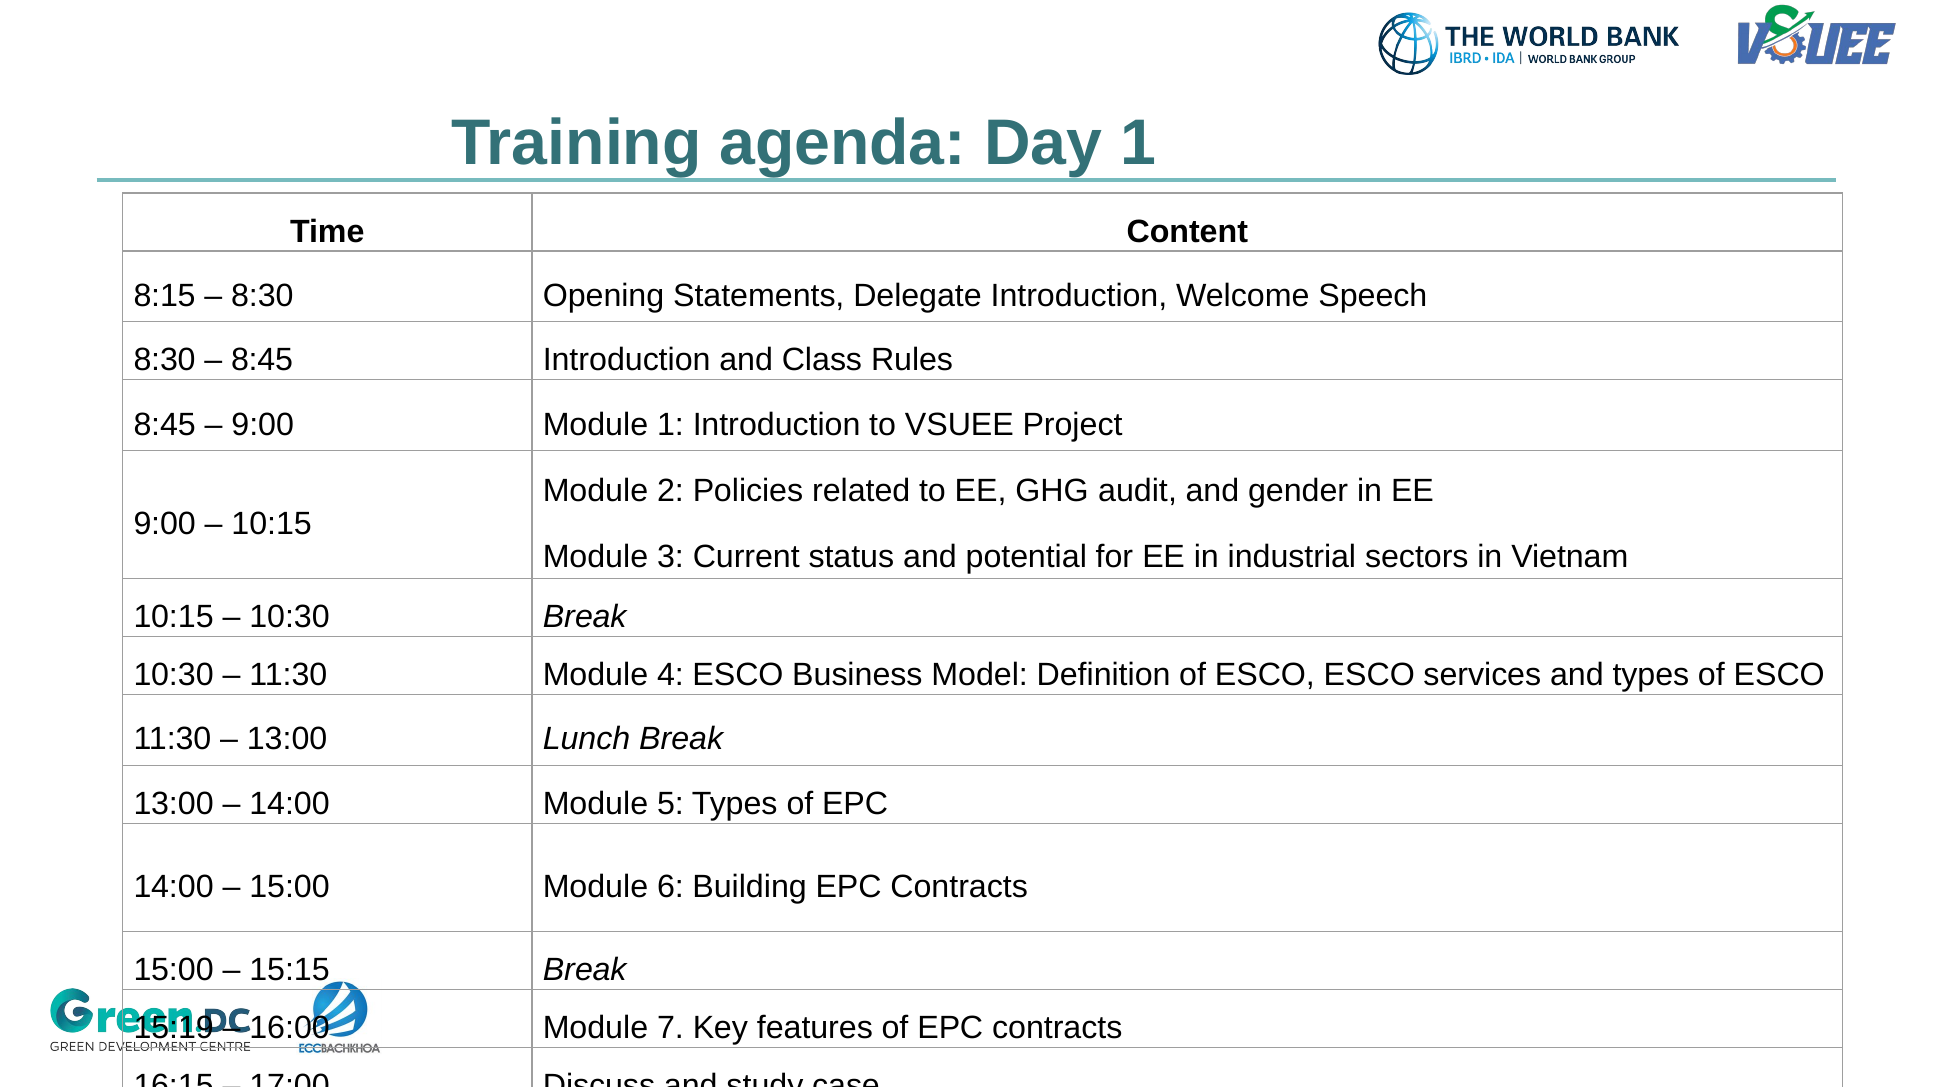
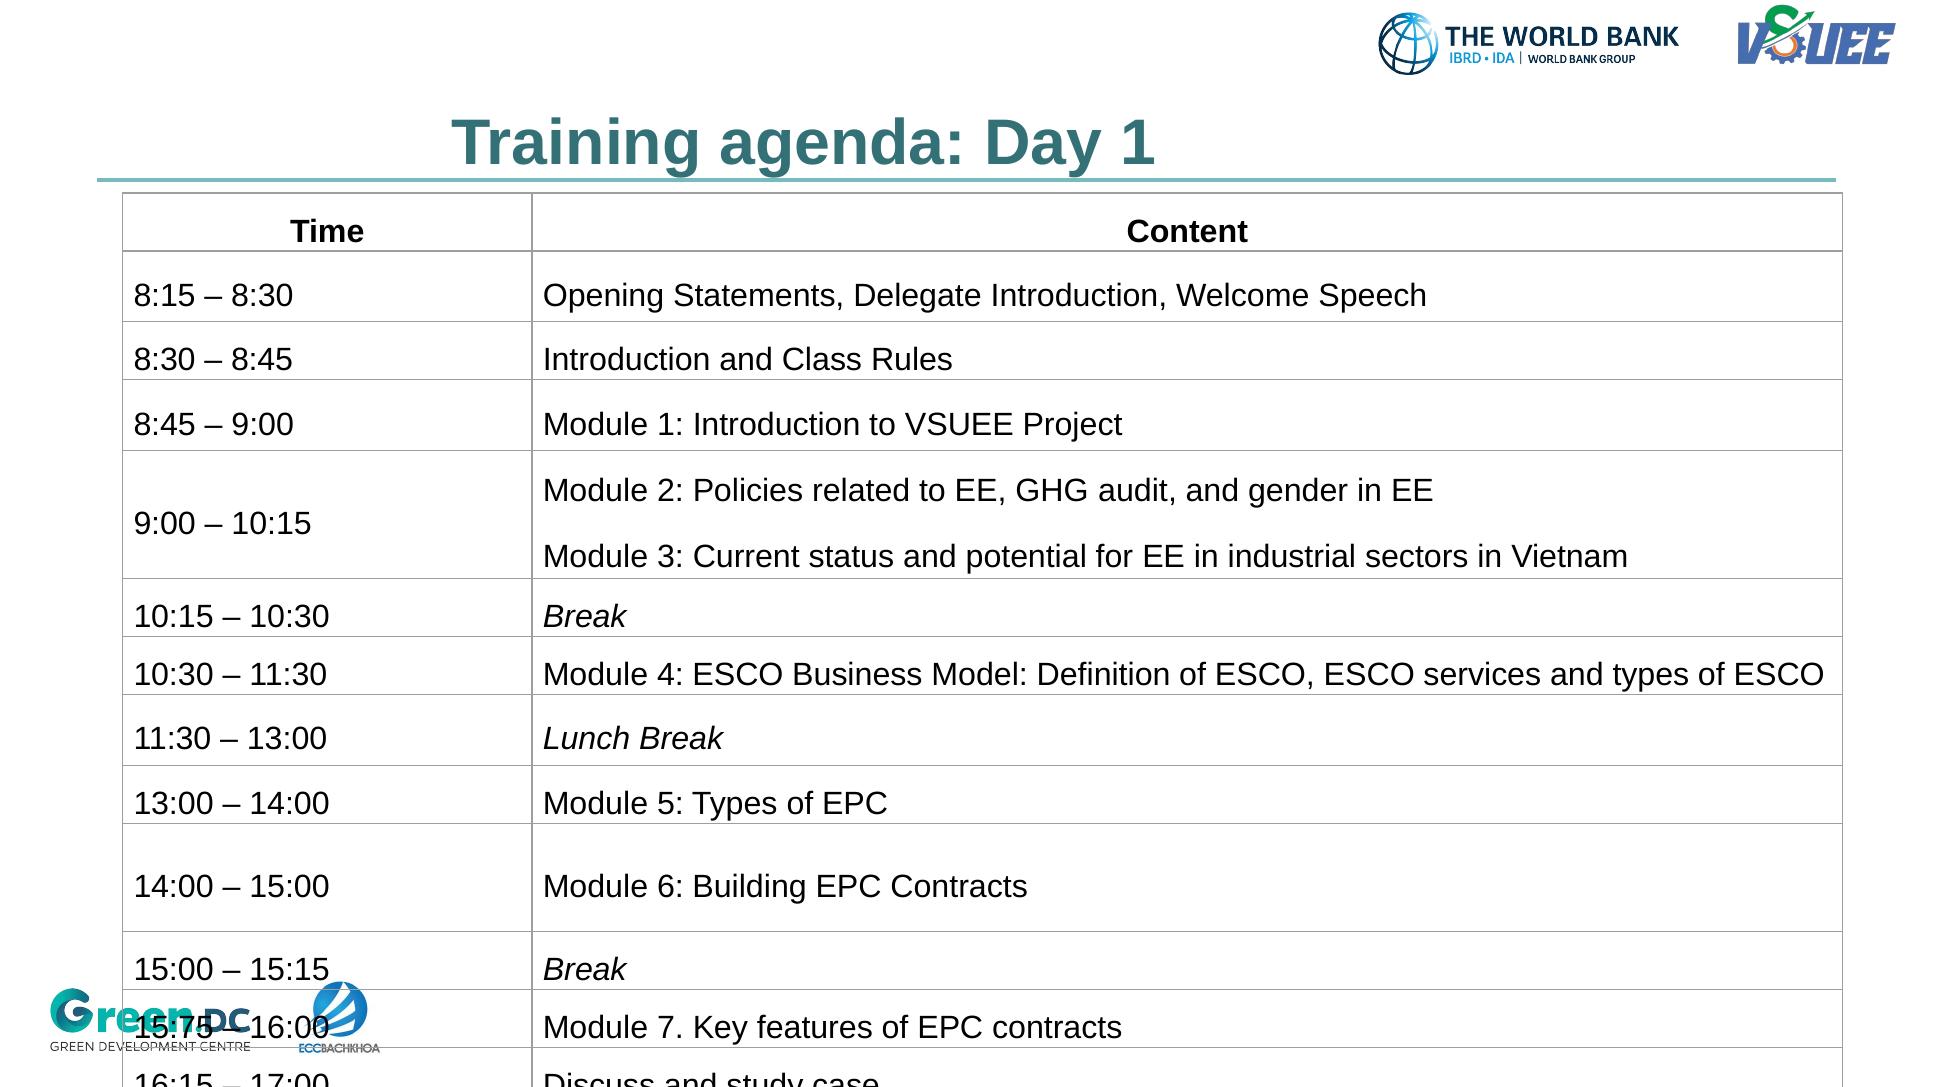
15:19: 15:19 -> 15:75 (174, 1028)
